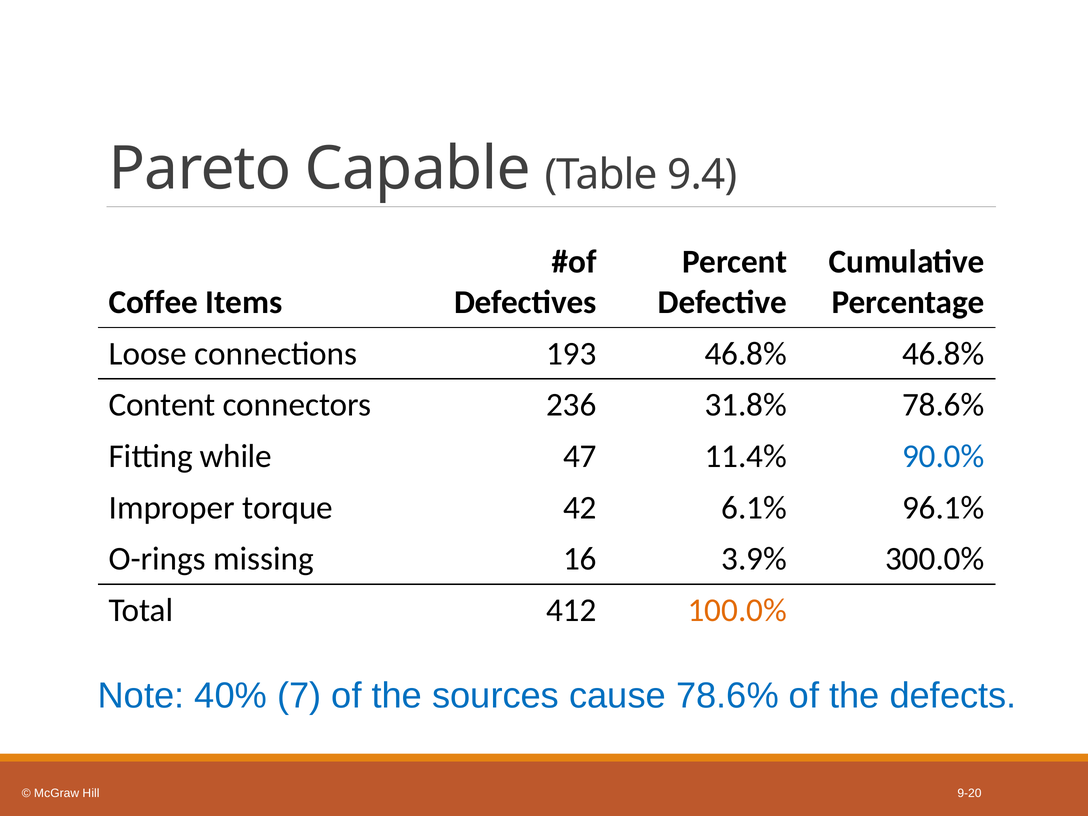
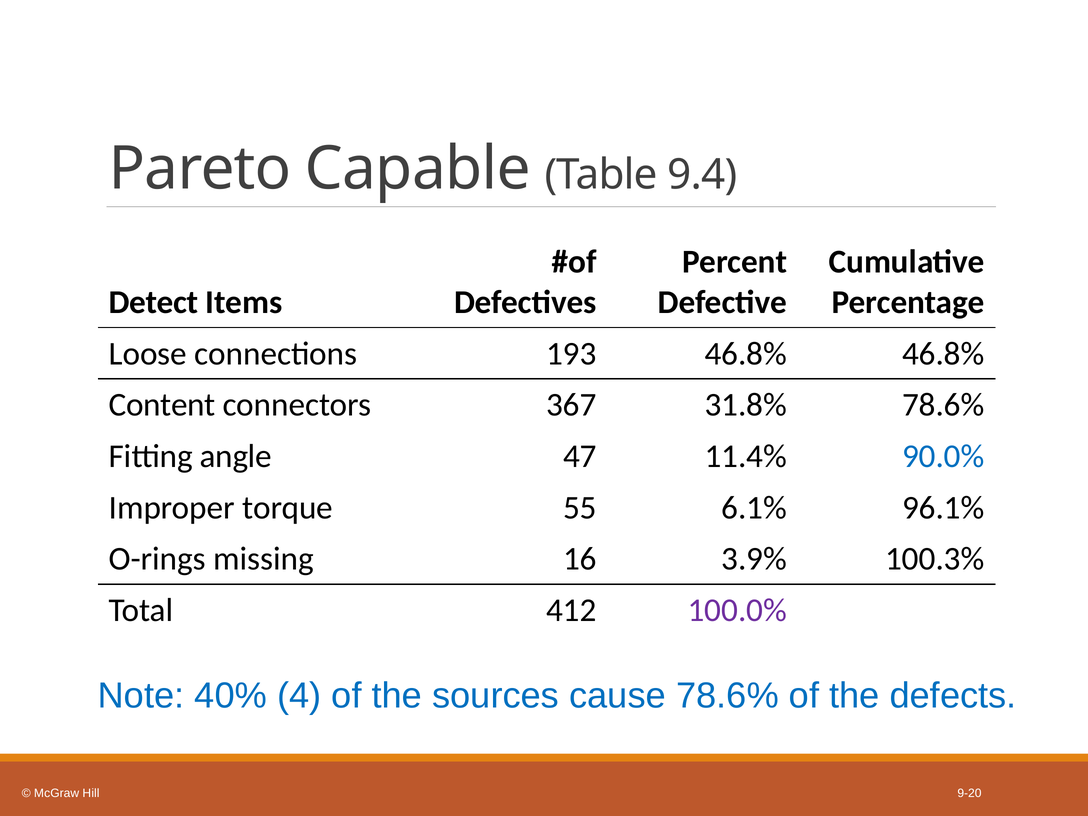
Coffee: Coffee -> Detect (153, 302)
236: 236 -> 367 (571, 405)
while: while -> angle (236, 456)
42: 42 -> 55 (580, 508)
300.0%: 300.0% -> 100.3% (935, 559)
100.0% colour: orange -> purple (737, 610)
7: 7 -> 4 (299, 696)
